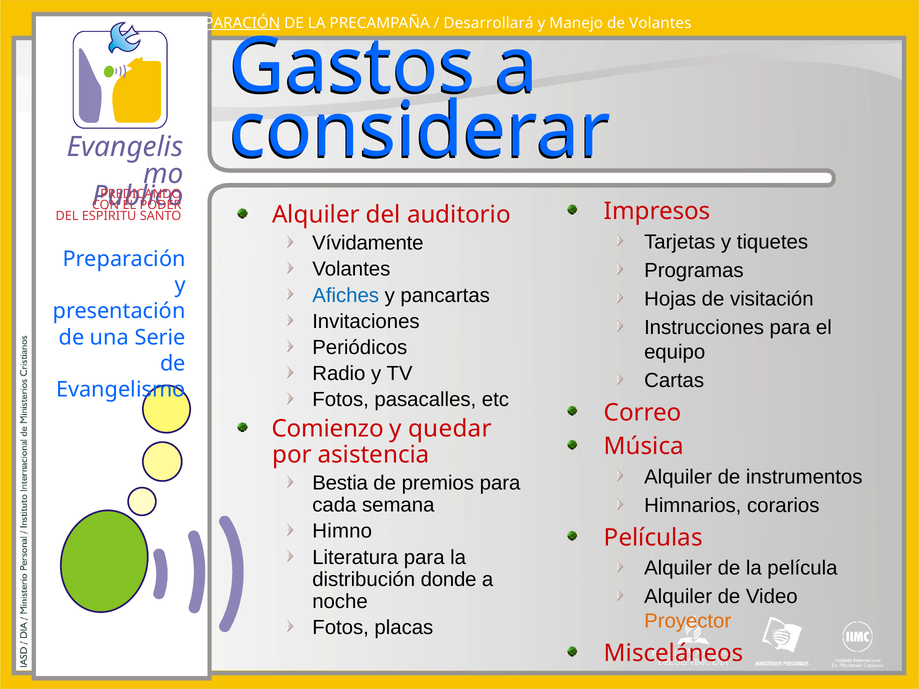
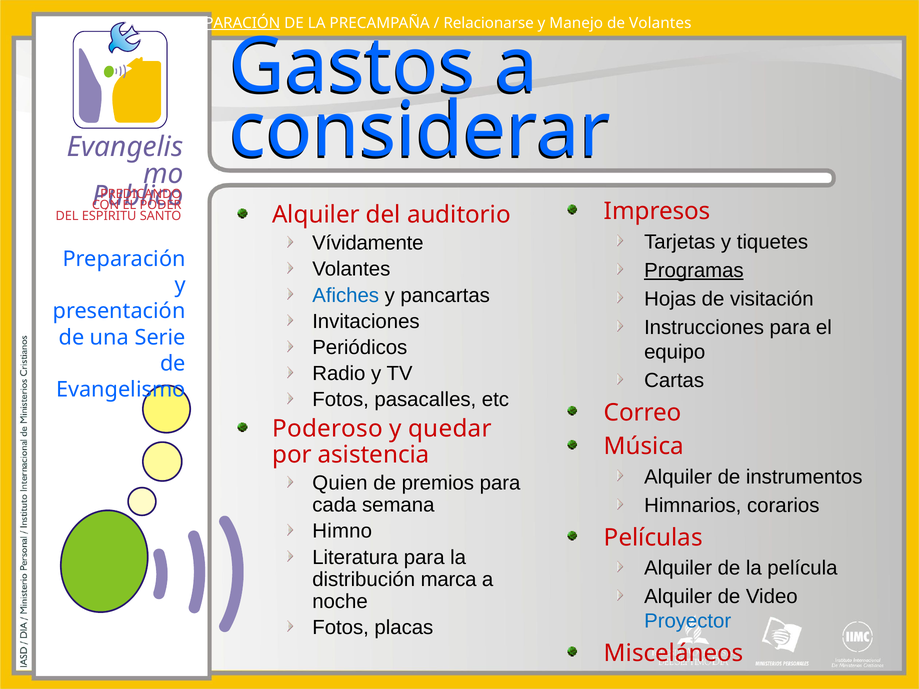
Desarrollará: Desarrollará -> Relacionarse (489, 23)
Programas underline: none -> present (694, 271)
Comienzo: Comienzo -> Poderoso (328, 429)
Bestia: Bestia -> Quien (340, 483)
donde: donde -> marca (449, 580)
Proyector colour: orange -> blue (688, 621)
